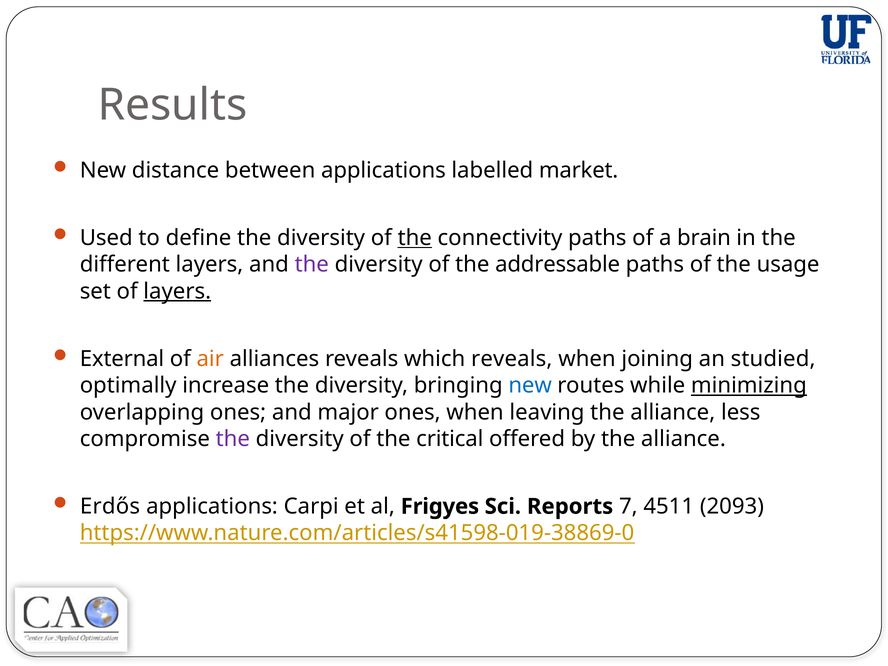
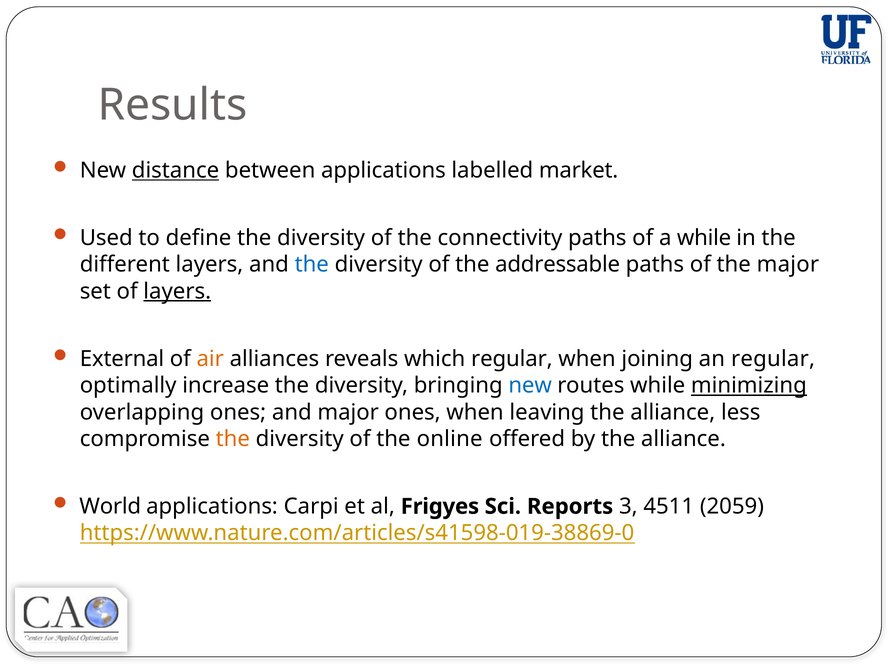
distance underline: none -> present (176, 170)
the underline: present -> none (415, 238)
a brain: brain -> while (704, 238)
the colour: purple -> blue (312, 265)
the usage: usage -> major (788, 265)
which reveals: reveals -> regular (512, 359)
an studied: studied -> regular (773, 359)
the colour: purple -> orange (233, 439)
critical: critical -> online (450, 439)
Erdős: Erdős -> World (110, 506)
7: 7 -> 3 (628, 506)
2093: 2093 -> 2059 (732, 506)
